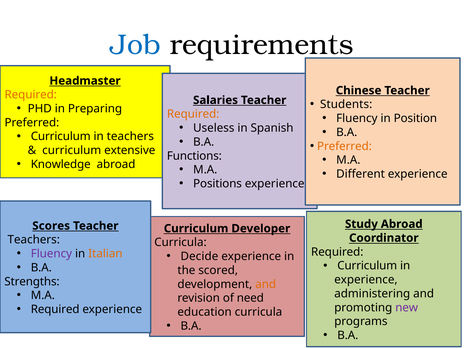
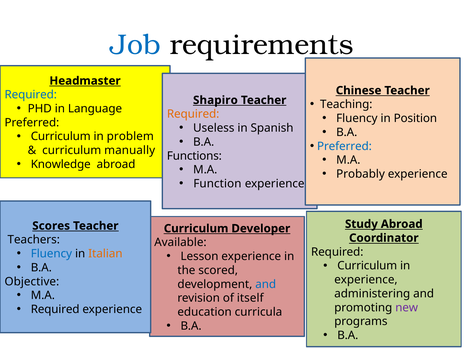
Required colour: orange -> blue (31, 95)
Salaries: Salaries -> Shapiro (215, 100)
Students: Students -> Teaching (346, 104)
Preparing: Preparing -> Language (95, 109)
in teachers: teachers -> problem (130, 137)
Preferred colour: orange -> blue (344, 146)
extensive: extensive -> manually (130, 150)
Different: Different -> Probably (361, 174)
Positions: Positions -> Function (217, 184)
Curricula: Curricula -> Available (180, 242)
Fluency colour: purple -> blue (51, 254)
Decide: Decide -> Lesson (199, 256)
Strengths: Strengths -> Objective (32, 282)
and colour: orange -> blue (266, 284)
need: need -> itself (250, 298)
